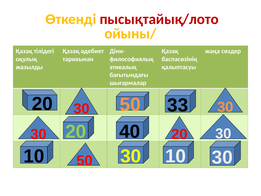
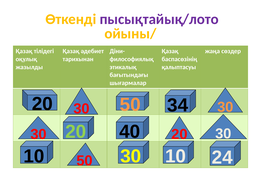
пысықтайық/лото colour: red -> purple (159, 19)
33: 33 -> 34 (178, 105)
10 30: 30 -> 24 (222, 157)
